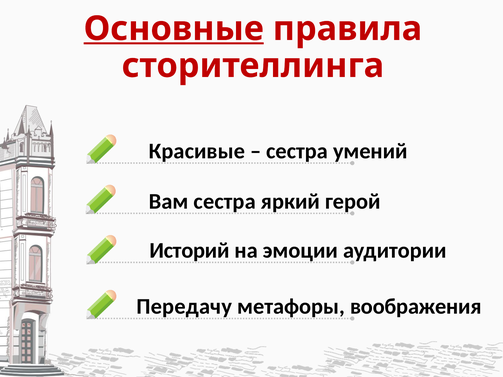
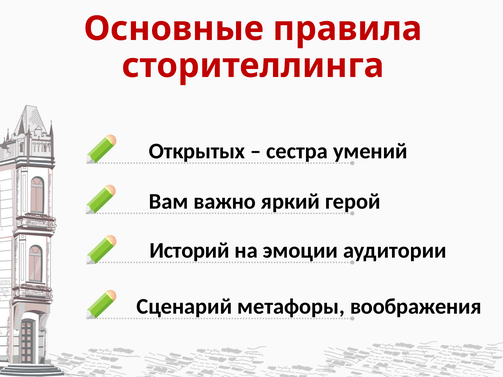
Основные underline: present -> none (174, 29)
Красивые: Красивые -> Открытых (197, 151)
Вам сестра: сестра -> важно (225, 202)
Передачу: Передачу -> Сценарий (184, 307)
